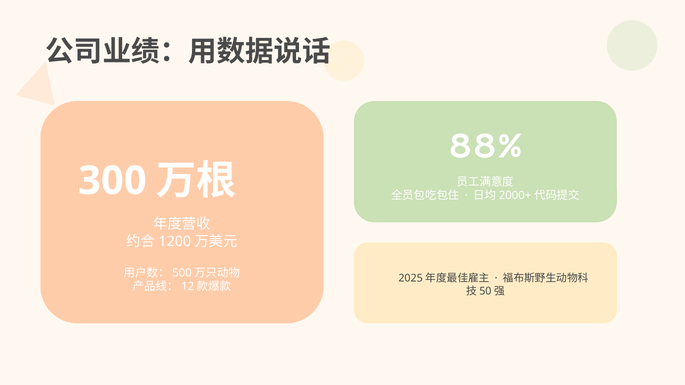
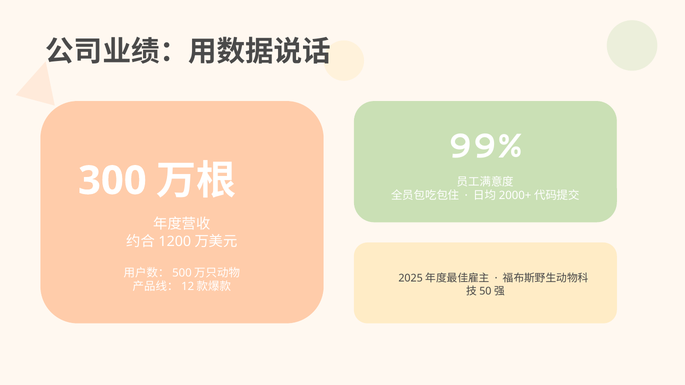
88%: 88% -> 99% (485, 147)
